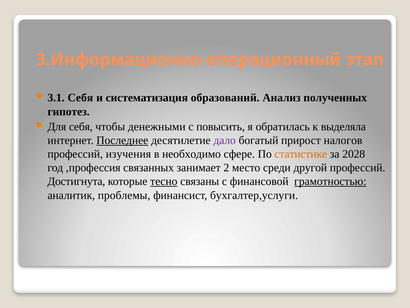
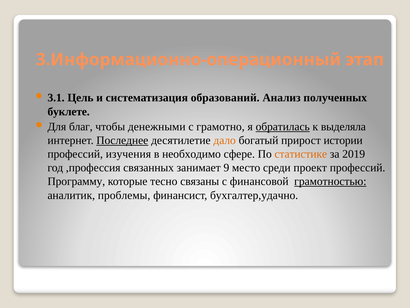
3.1 Себя: Себя -> Цель (80, 98)
гипотез: гипотез -> буклете (69, 111)
Для себя: себя -> благ (81, 127)
повысить: повысить -> грамотно (221, 127)
обратилась underline: none -> present (283, 127)
дало colour: purple -> orange (225, 140)
налогов: налогов -> истории (343, 140)
2028: 2028 -> 2019 (354, 154)
2: 2 -> 9 (226, 168)
другой: другой -> проект (310, 168)
Достигнута: Достигнута -> Программу (76, 181)
тесно underline: present -> none (164, 181)
бухгалтер,услуги: бухгалтер,услуги -> бухгалтер,удачно (254, 195)
